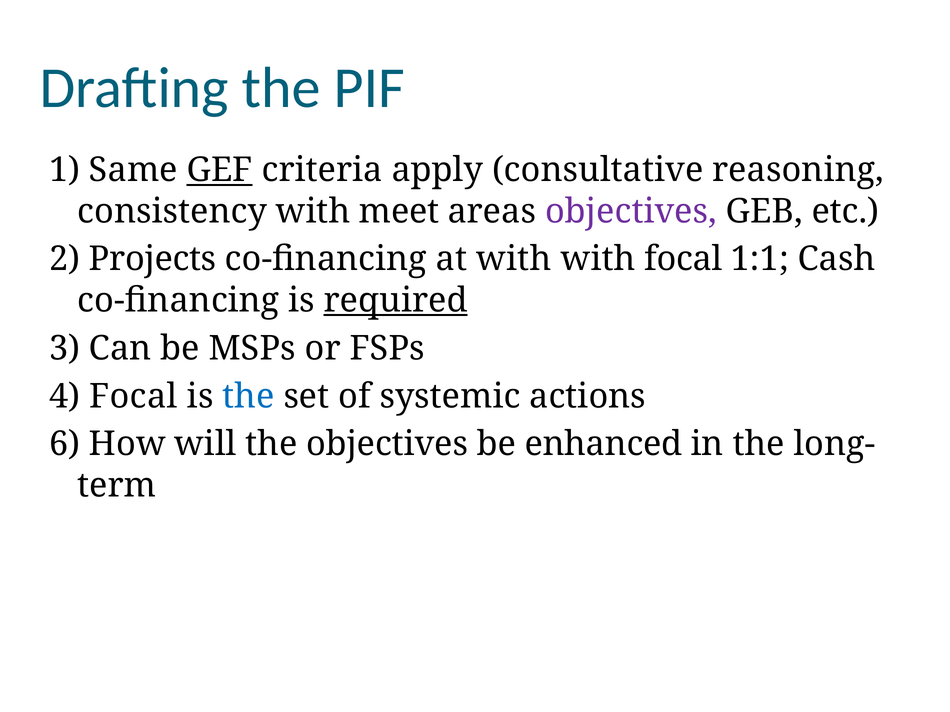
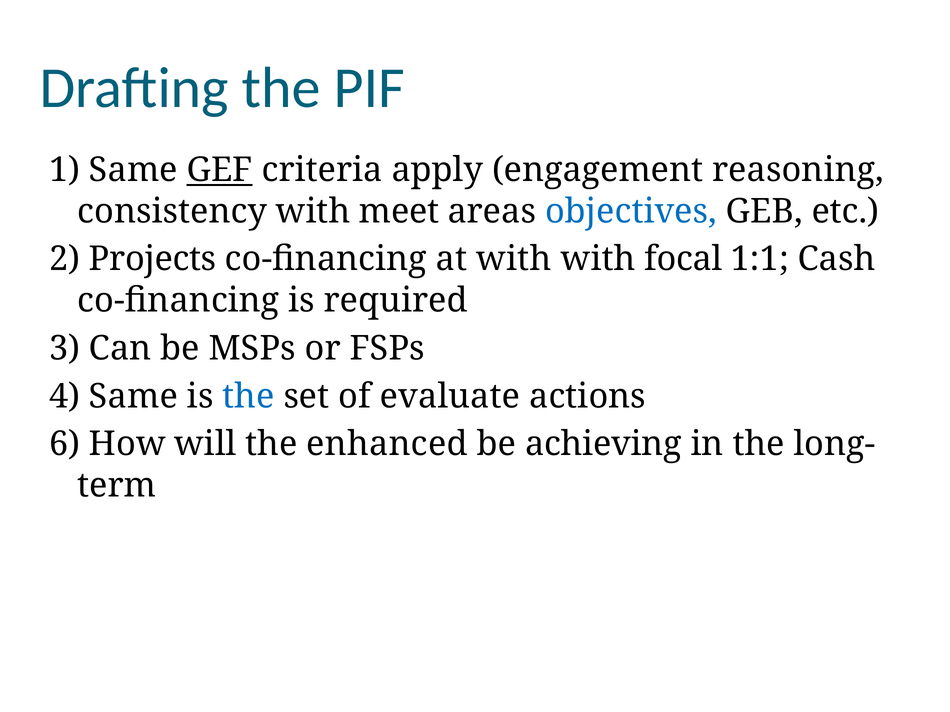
consultative: consultative -> engagement (598, 170)
objectives colour: purple -> blue (631, 211)
required underline: present -> none (396, 300)
4 Focal: Focal -> Same (133, 396)
systemic: systemic -> evaluate (450, 396)
the objectives: objectives -> enhanced (387, 444)
enhanced: enhanced -> achieving (603, 444)
